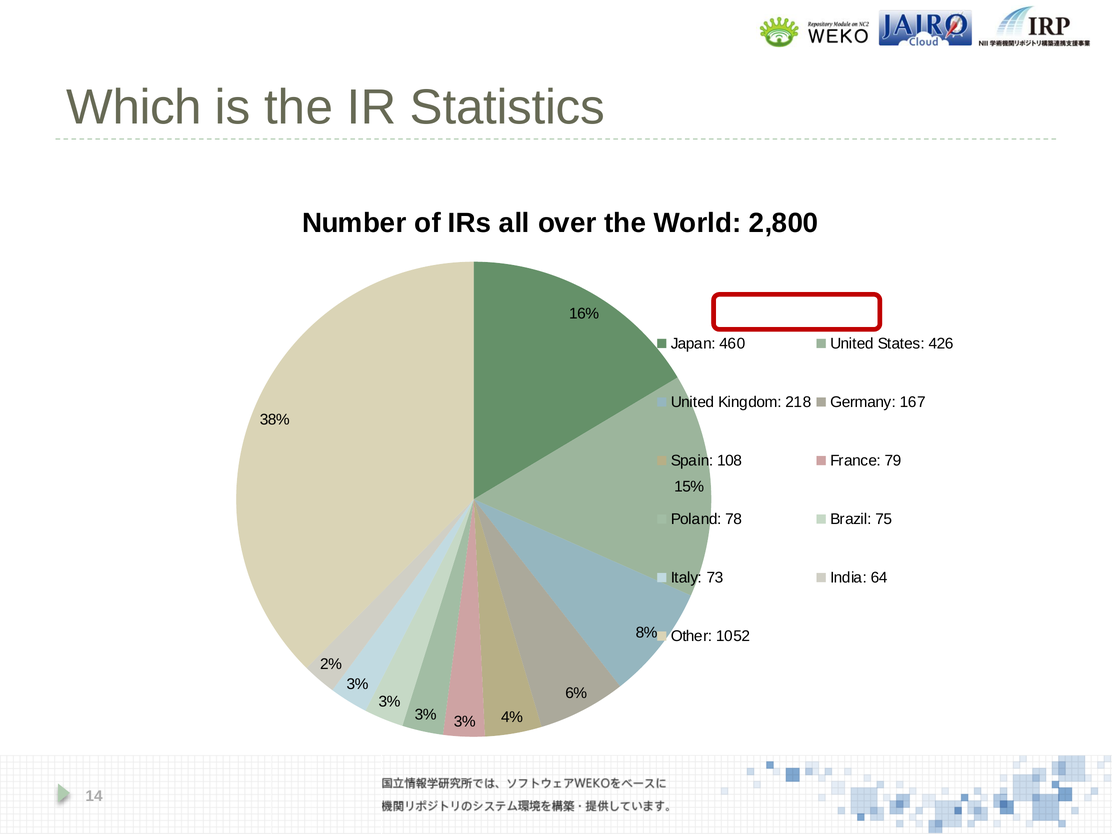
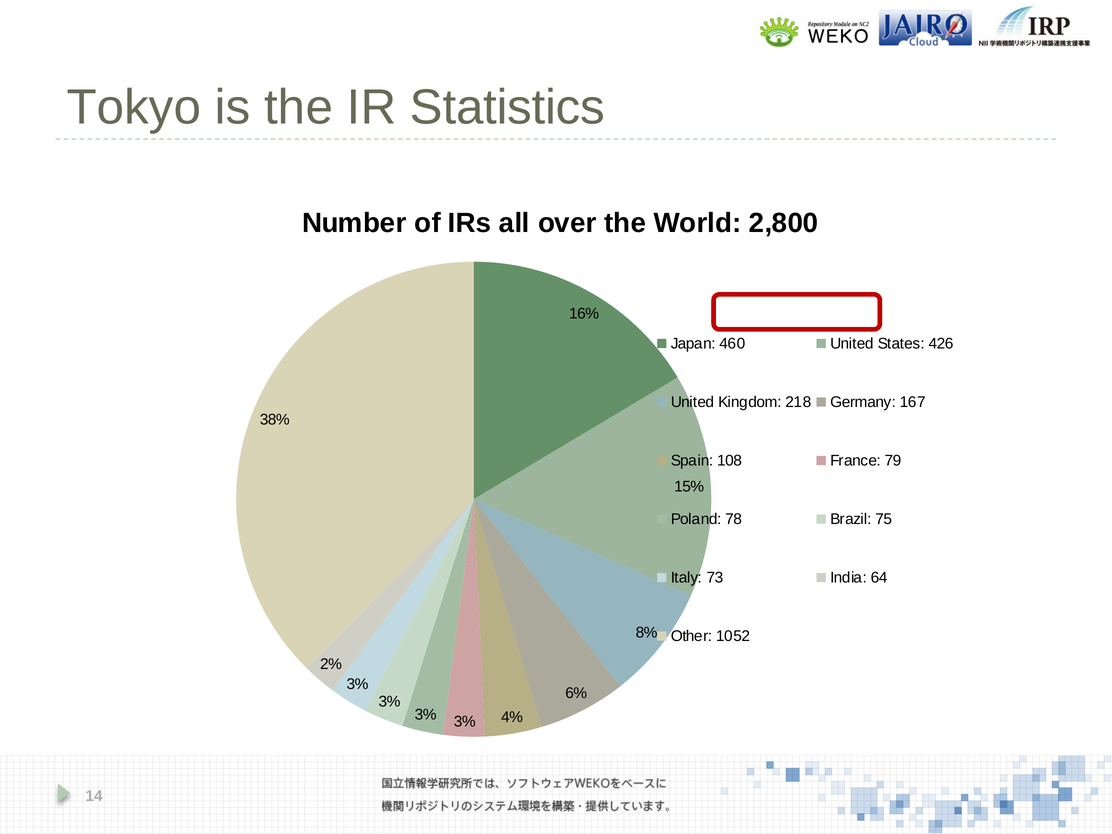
Which: Which -> Tokyo (134, 107)
